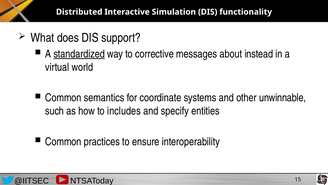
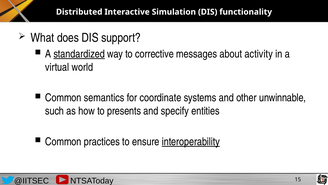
instead: instead -> activity (259, 54)
includes: includes -> presents (124, 111)
interoperability underline: none -> present (191, 141)
